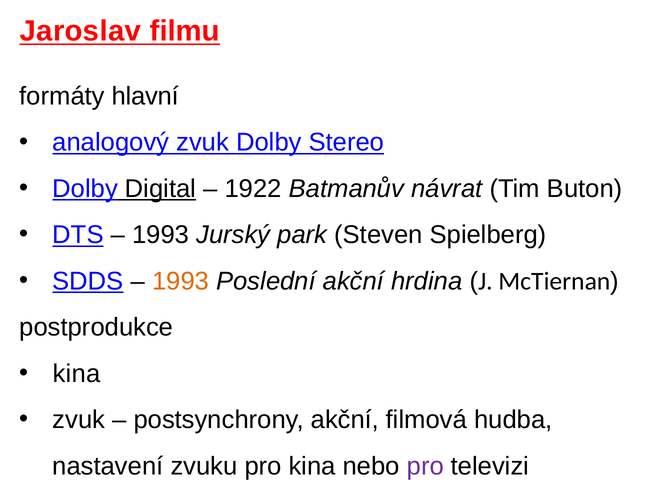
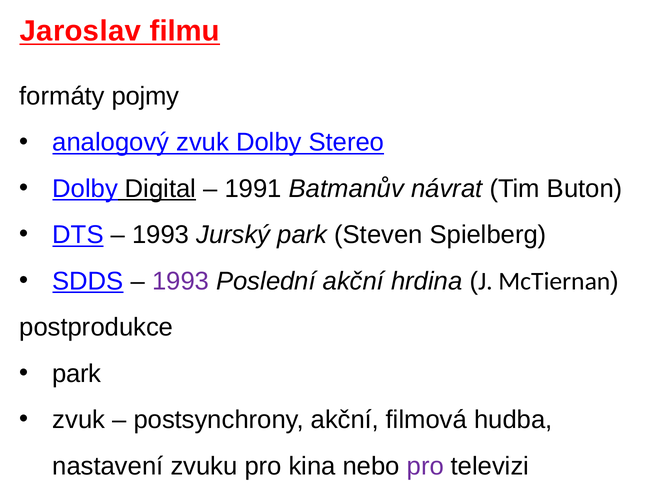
hlavní: hlavní -> pojmy (145, 96)
1922: 1922 -> 1991 (253, 189)
1993 colour: orange -> purple (181, 281)
kina: kina -> park (77, 374)
